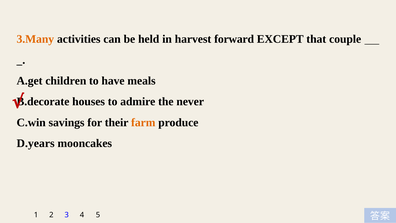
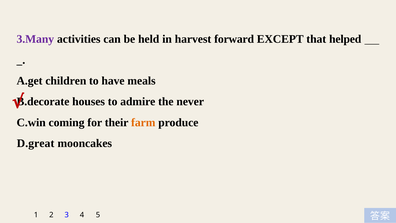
3.Many colour: orange -> purple (35, 39)
couple: couple -> helped (345, 39)
savings: savings -> coming (67, 122)
D.years: D.years -> D.great (36, 143)
